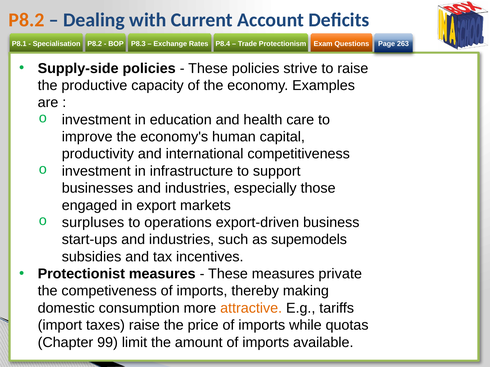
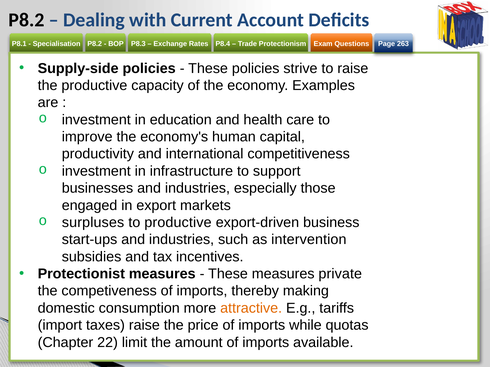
P8.2 colour: orange -> black (26, 20)
to operations: operations -> productive (178, 223)
supemodels: supemodels -> intervention (309, 240)
99: 99 -> 22 (108, 343)
